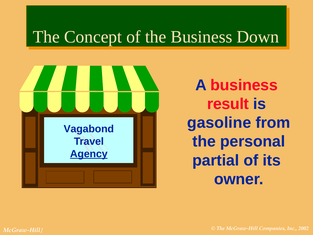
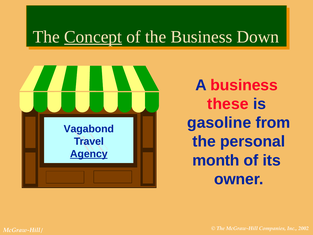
Concept underline: none -> present (93, 37)
result: result -> these (228, 104)
partial: partial -> month (216, 160)
